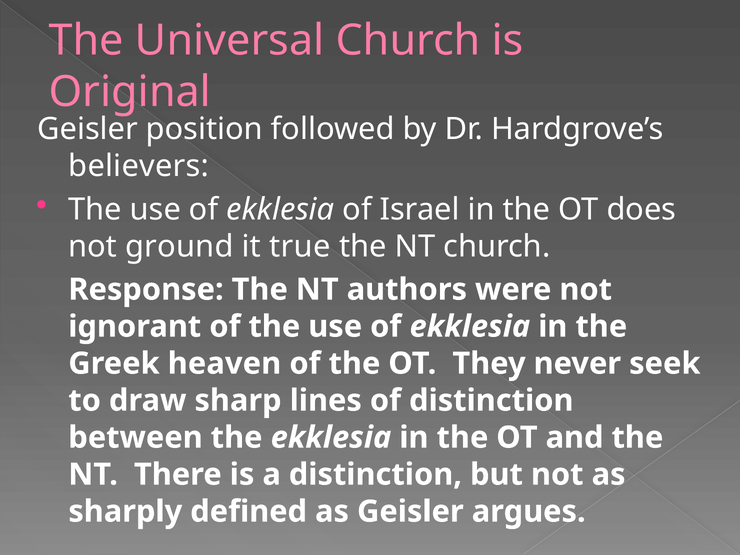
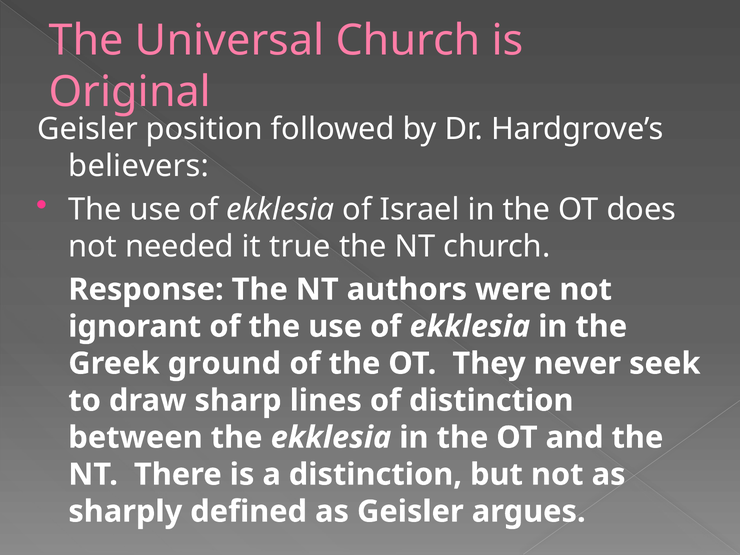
ground: ground -> needed (179, 246)
heaven: heaven -> ground (224, 364)
